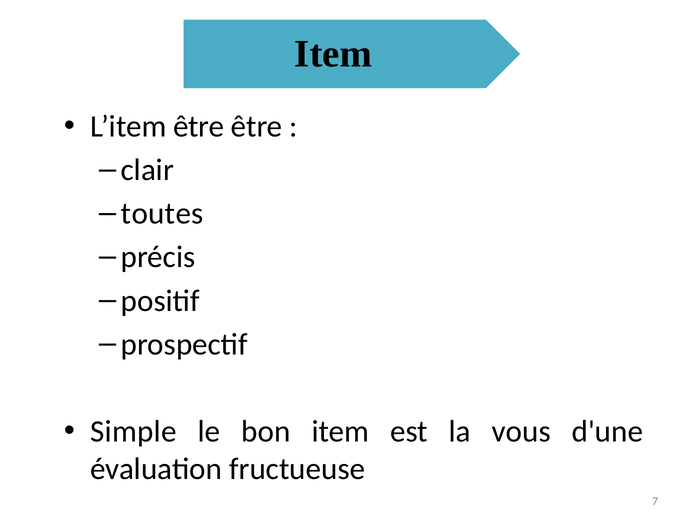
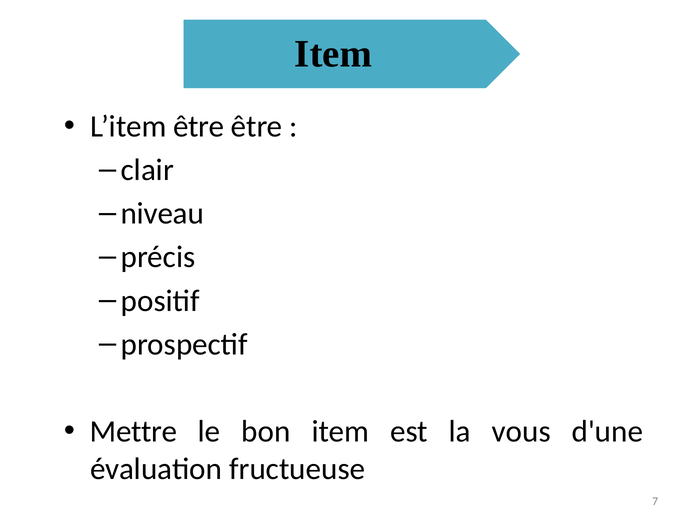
toutes: toutes -> niveau (162, 214)
Simple: Simple -> Mettre (134, 431)
